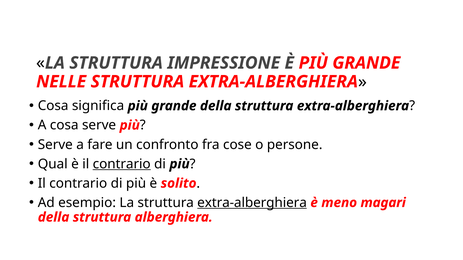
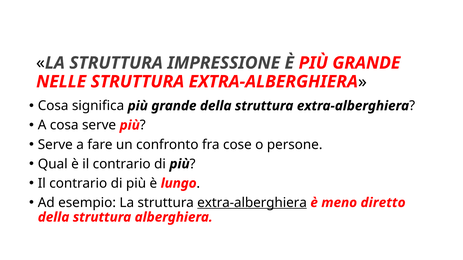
contrario underline: present -> none (122, 164)
solito: solito -> lungo (179, 184)
magari: magari -> diretto (383, 203)
